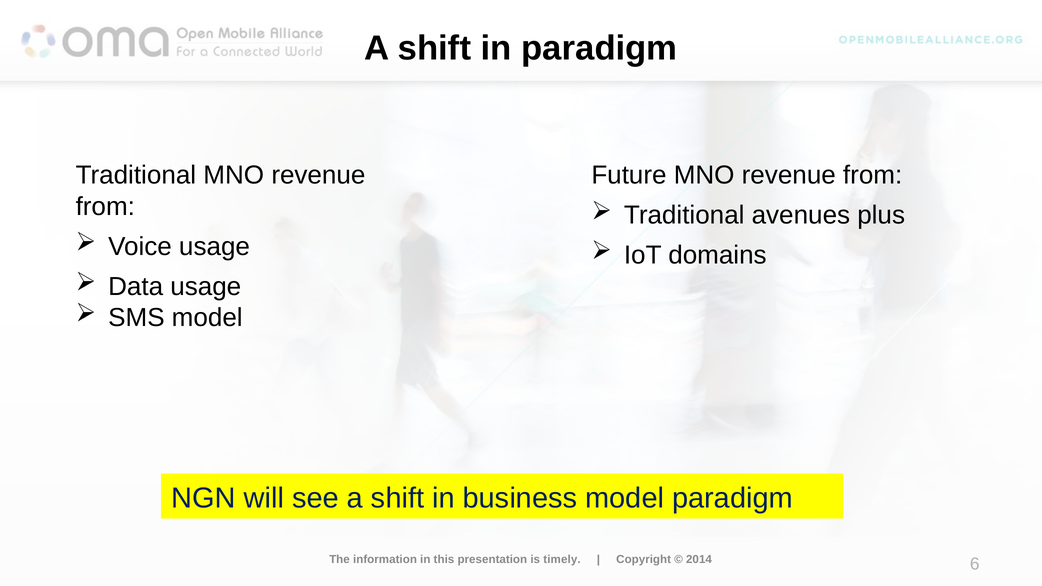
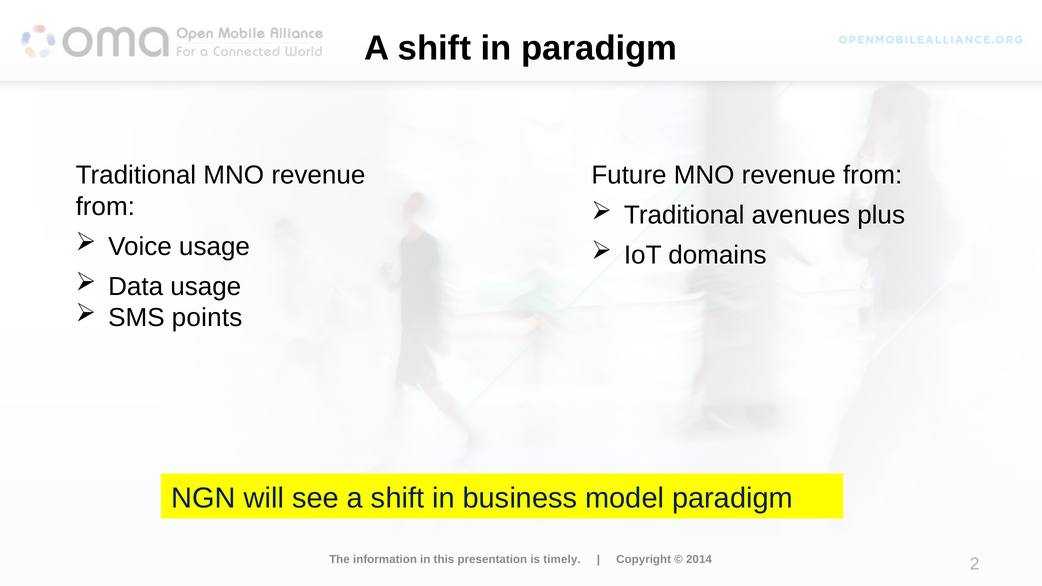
SMS model: model -> points (207, 318)
6: 6 -> 2 (975, 564)
